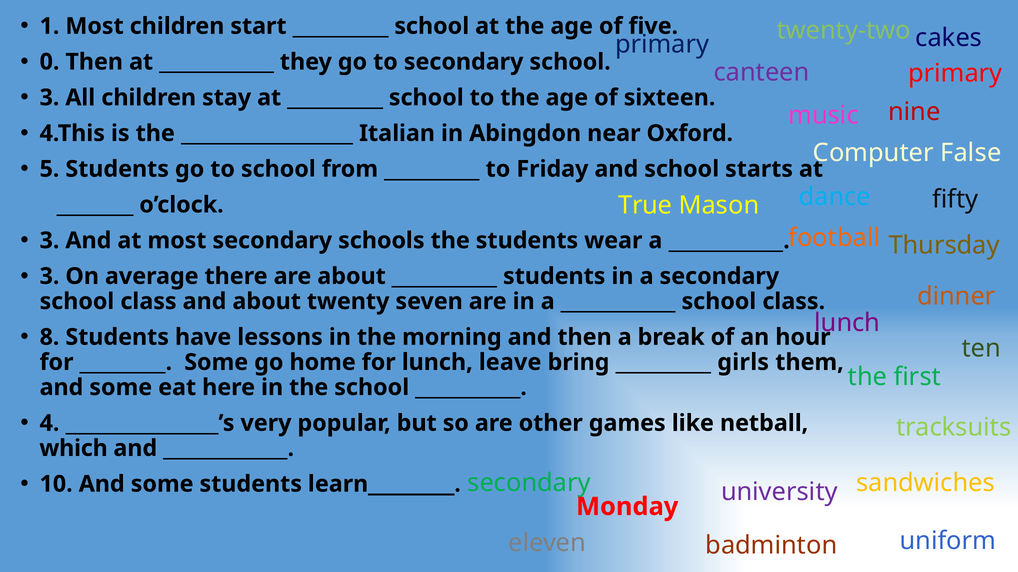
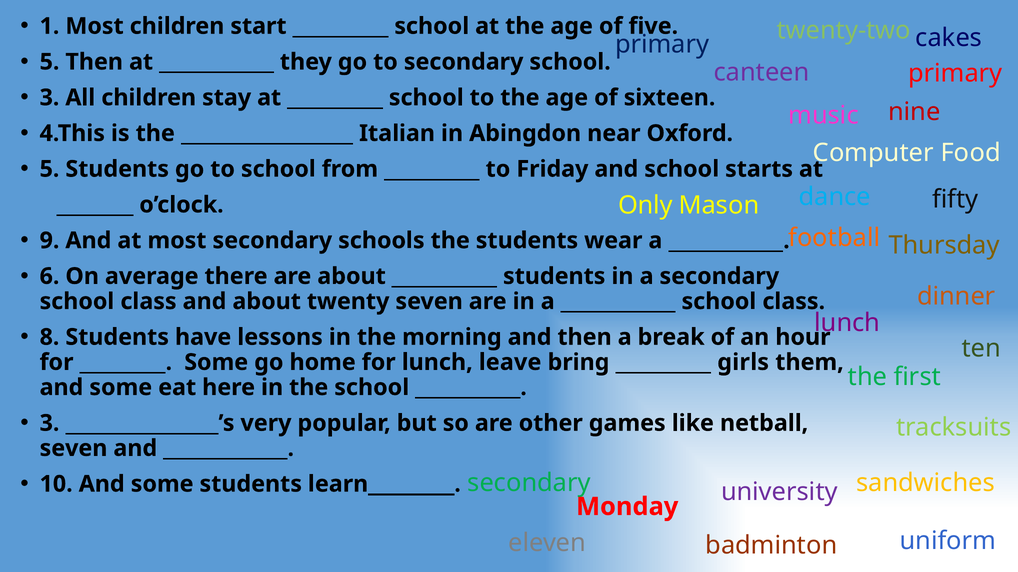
0: 0 -> 5 (50, 62)
False: False -> Food (971, 153)
True: True -> Only (645, 206)
3: 3 -> 9 (50, 241)
3: 3 -> 6 (50, 277)
4: 4 -> 3 (50, 424)
which: which -> seven (73, 449)
